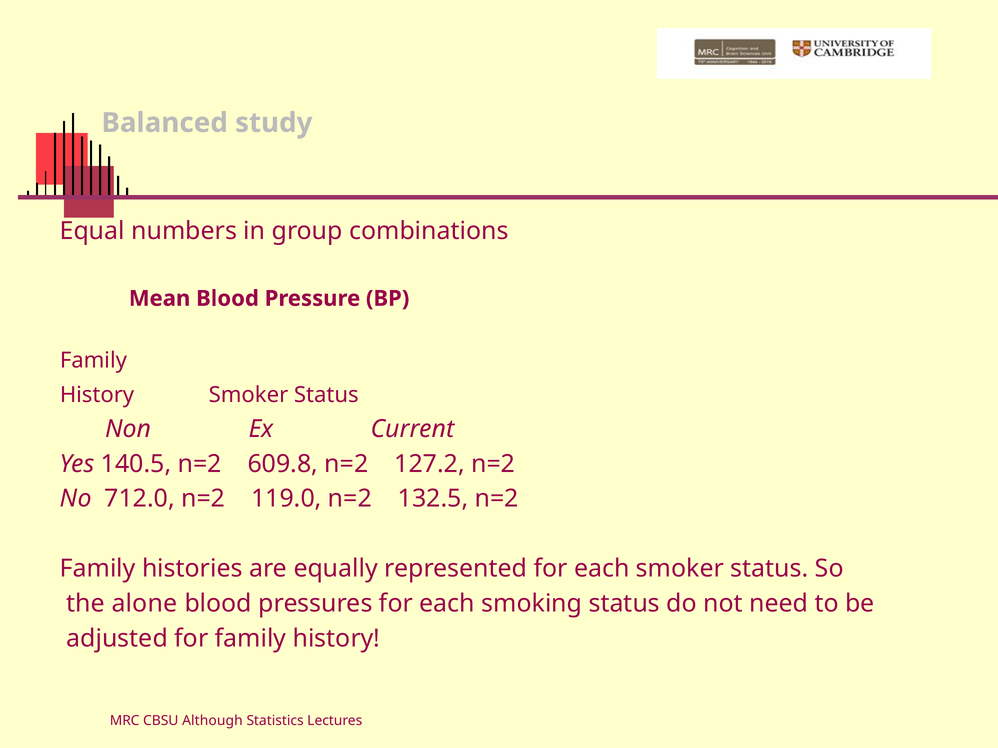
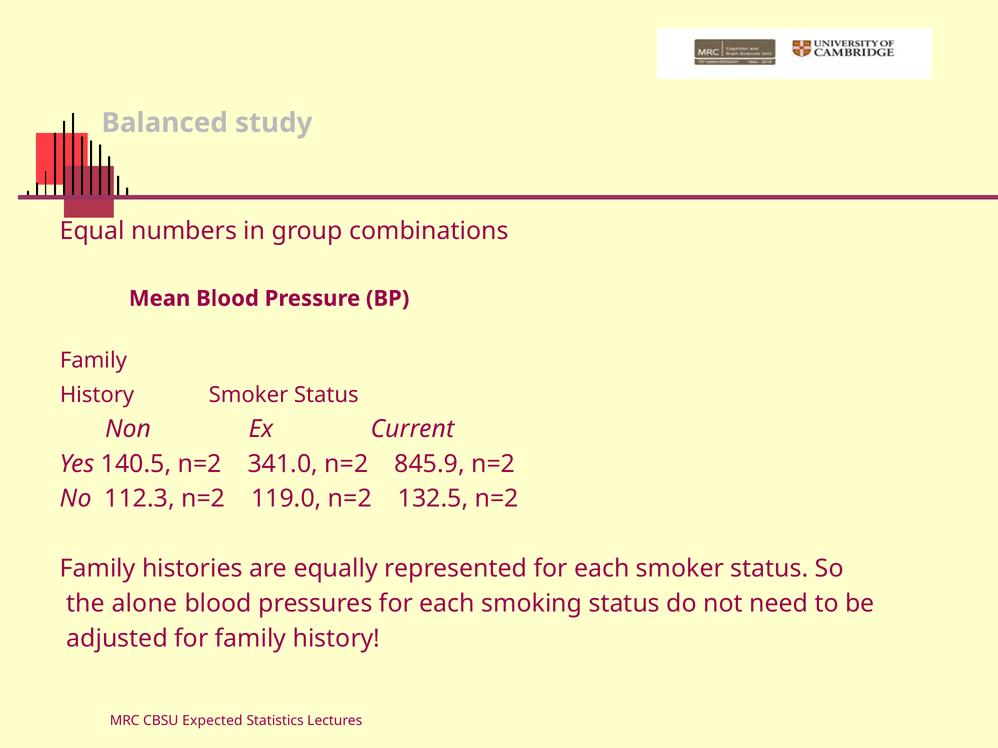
609.8: 609.8 -> 341.0 (283, 464)
127.2: 127.2 -> 845.9 (429, 464)
712.0: 712.0 -> 112.3 (140, 499)
Although: Although -> Expected (212, 721)
